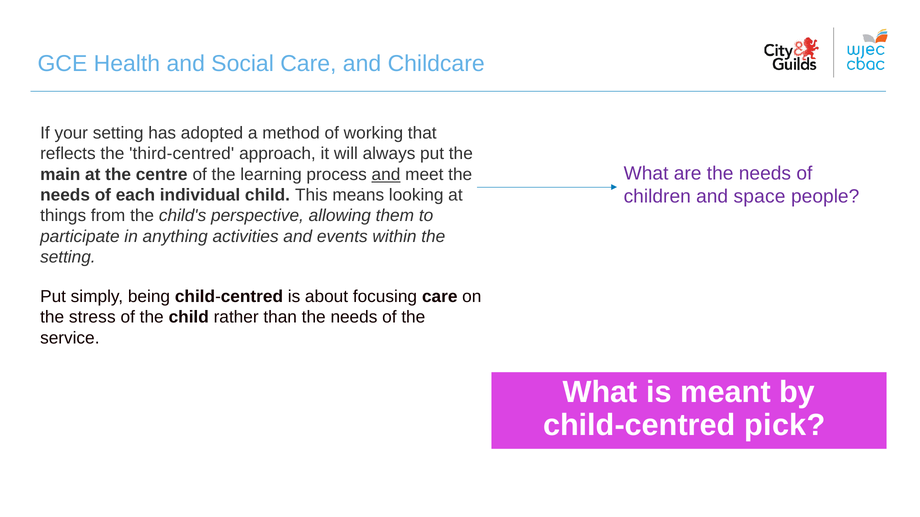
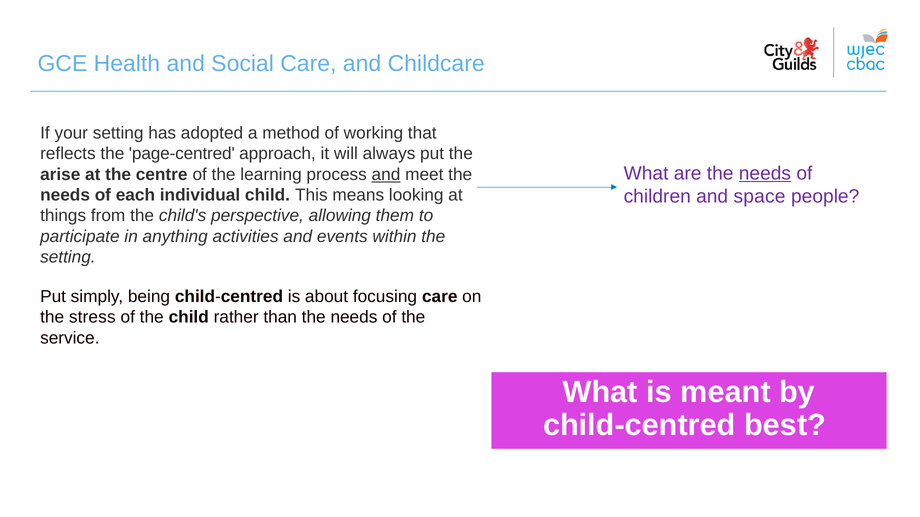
third-centred: third-centred -> page-centred (182, 154)
needs underline: none -> present (765, 173)
main: main -> arise (60, 175)
pick: pick -> best (785, 425)
